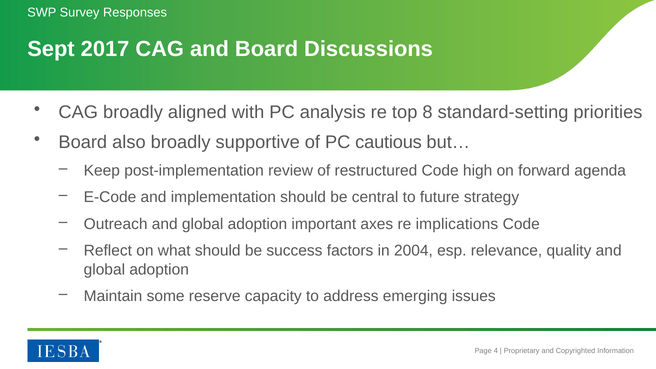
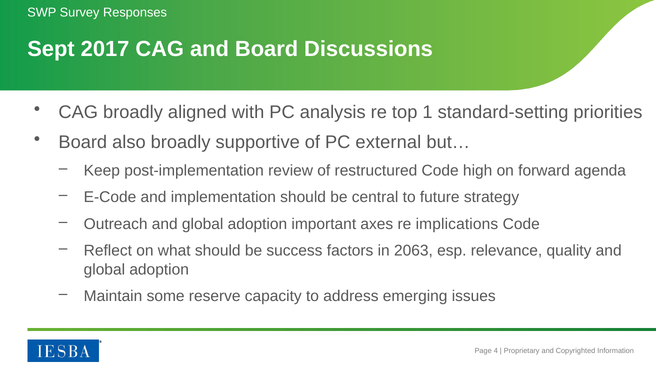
8: 8 -> 1 (428, 112)
cautious: cautious -> external (388, 142)
2004: 2004 -> 2063 (413, 251)
